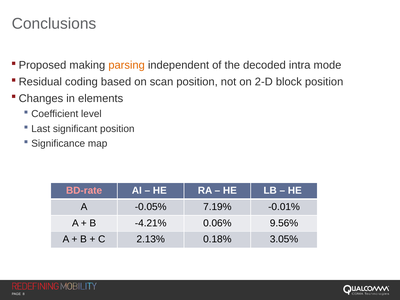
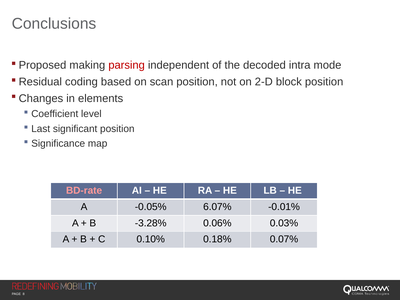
parsing colour: orange -> red (127, 65)
7.19%: 7.19% -> 6.07% (217, 207)
-4.21%: -4.21% -> -3.28% (151, 223)
9.56%: 9.56% -> 0.03% (284, 223)
2.13%: 2.13% -> 0.10% (151, 239)
3.05%: 3.05% -> 0.07% (284, 239)
